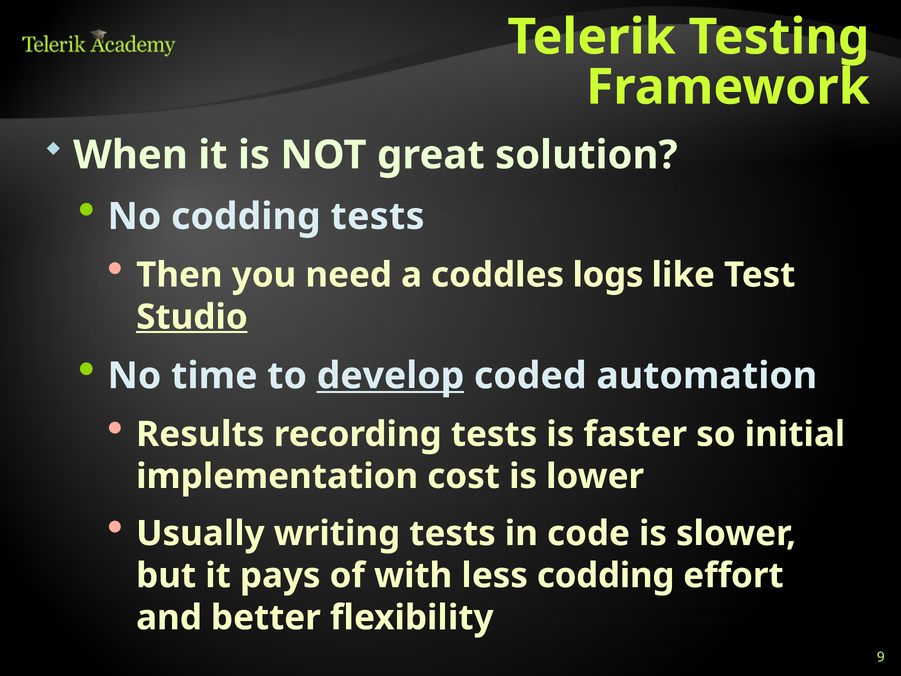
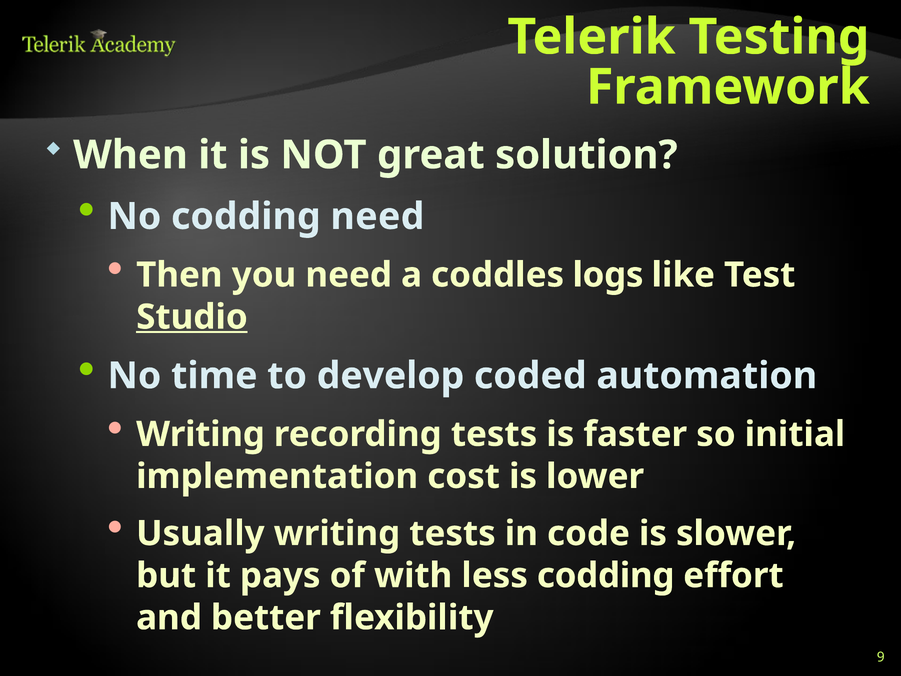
codding tests: tests -> need (377, 216)
develop underline: present -> none (391, 376)
Results: Results -> Writing (201, 434)
